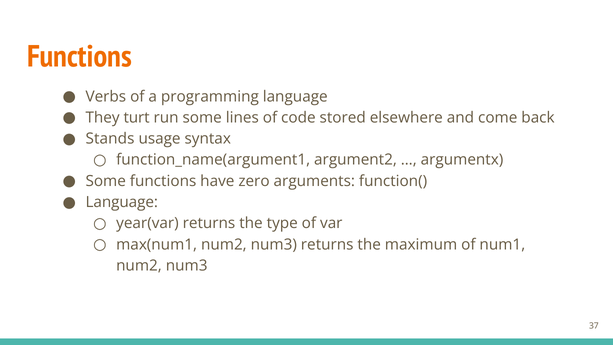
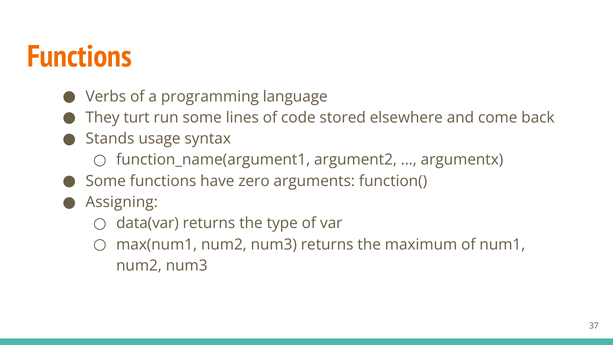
Language: Language -> Assigning (122, 202)
year(var: year(var -> data(var (148, 223)
